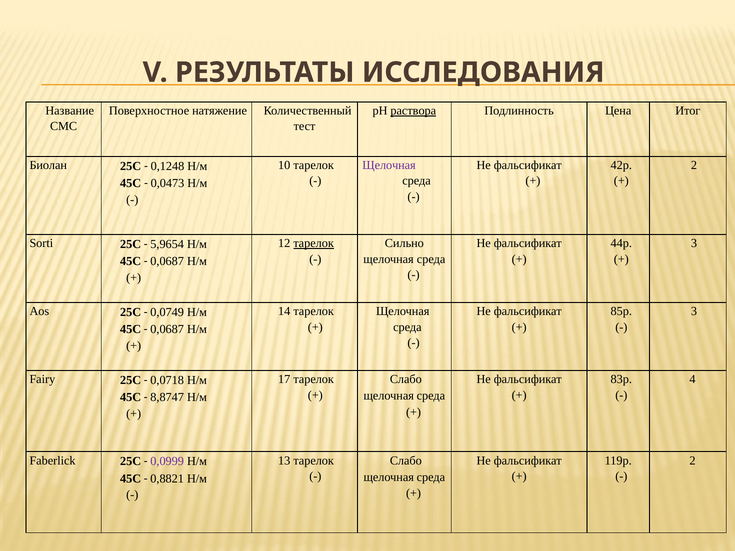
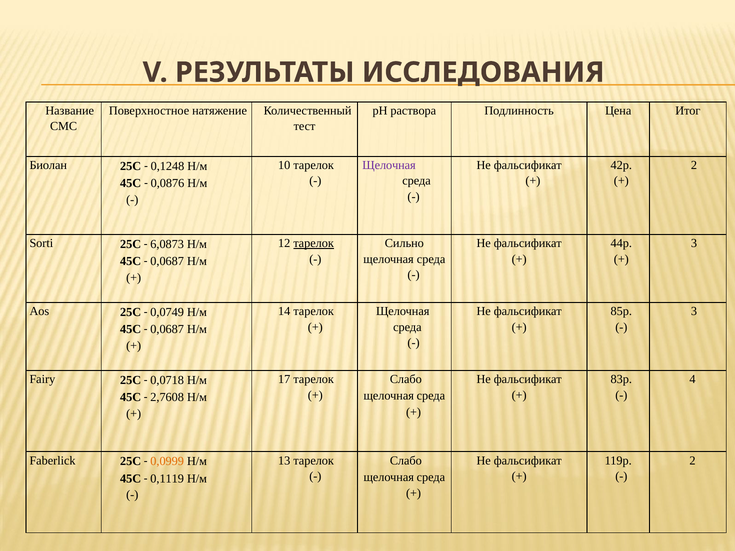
раствора underline: present -> none (413, 111)
0,0473: 0,0473 -> 0,0876 (167, 183)
5,9654: 5,9654 -> 6,0873 (167, 244)
8,8747: 8,8747 -> 2,7608 (167, 398)
0,0999 colour: purple -> orange (167, 462)
0,8821: 0,8821 -> 0,1119 (167, 479)
